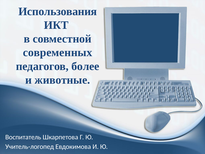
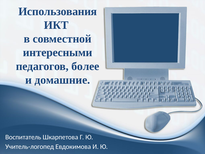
современных: современных -> интересными (58, 52)
животные: животные -> домашние (62, 80)
